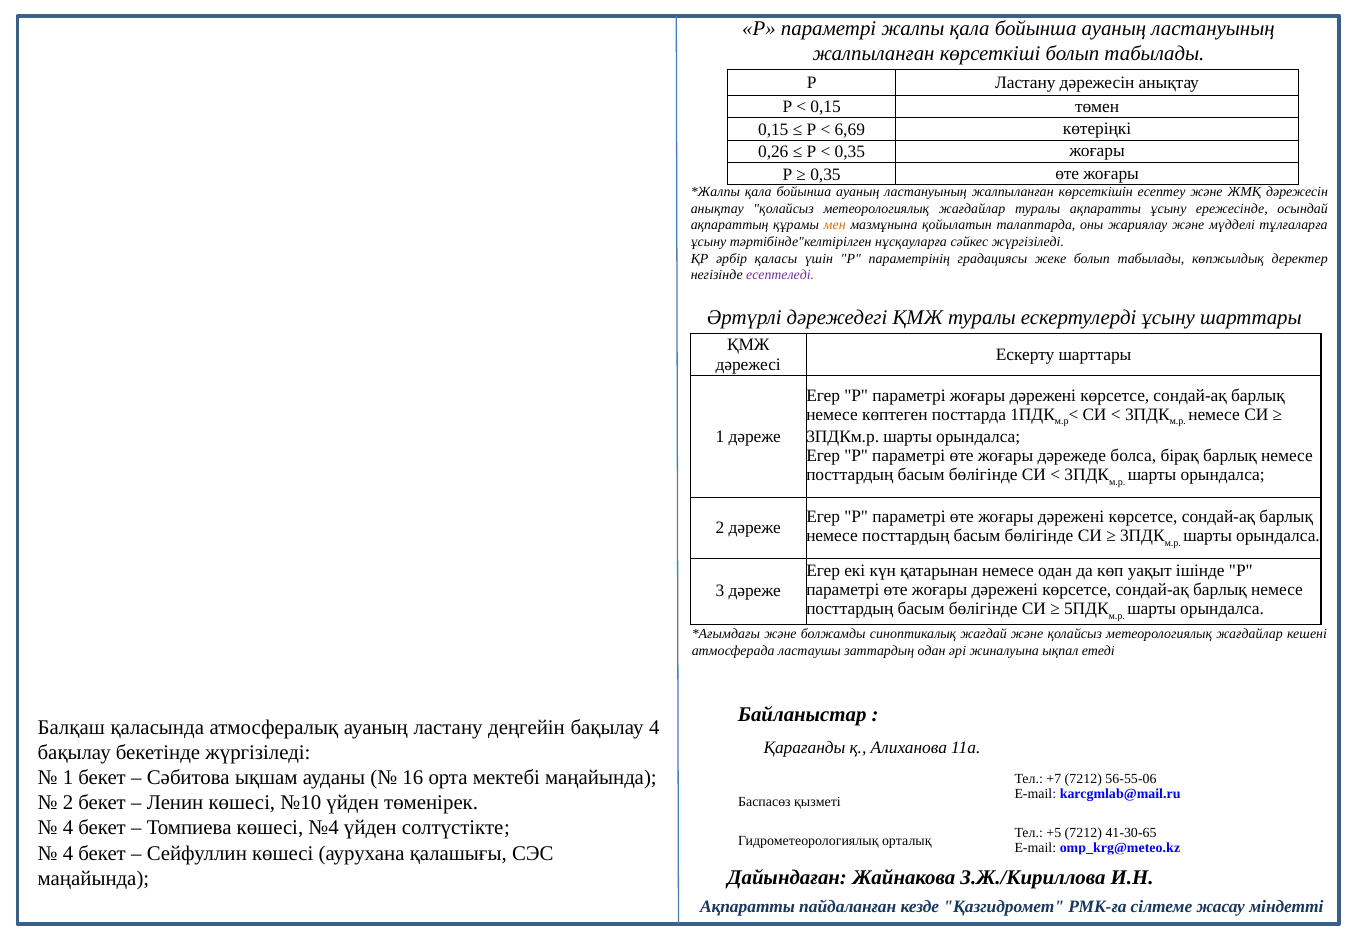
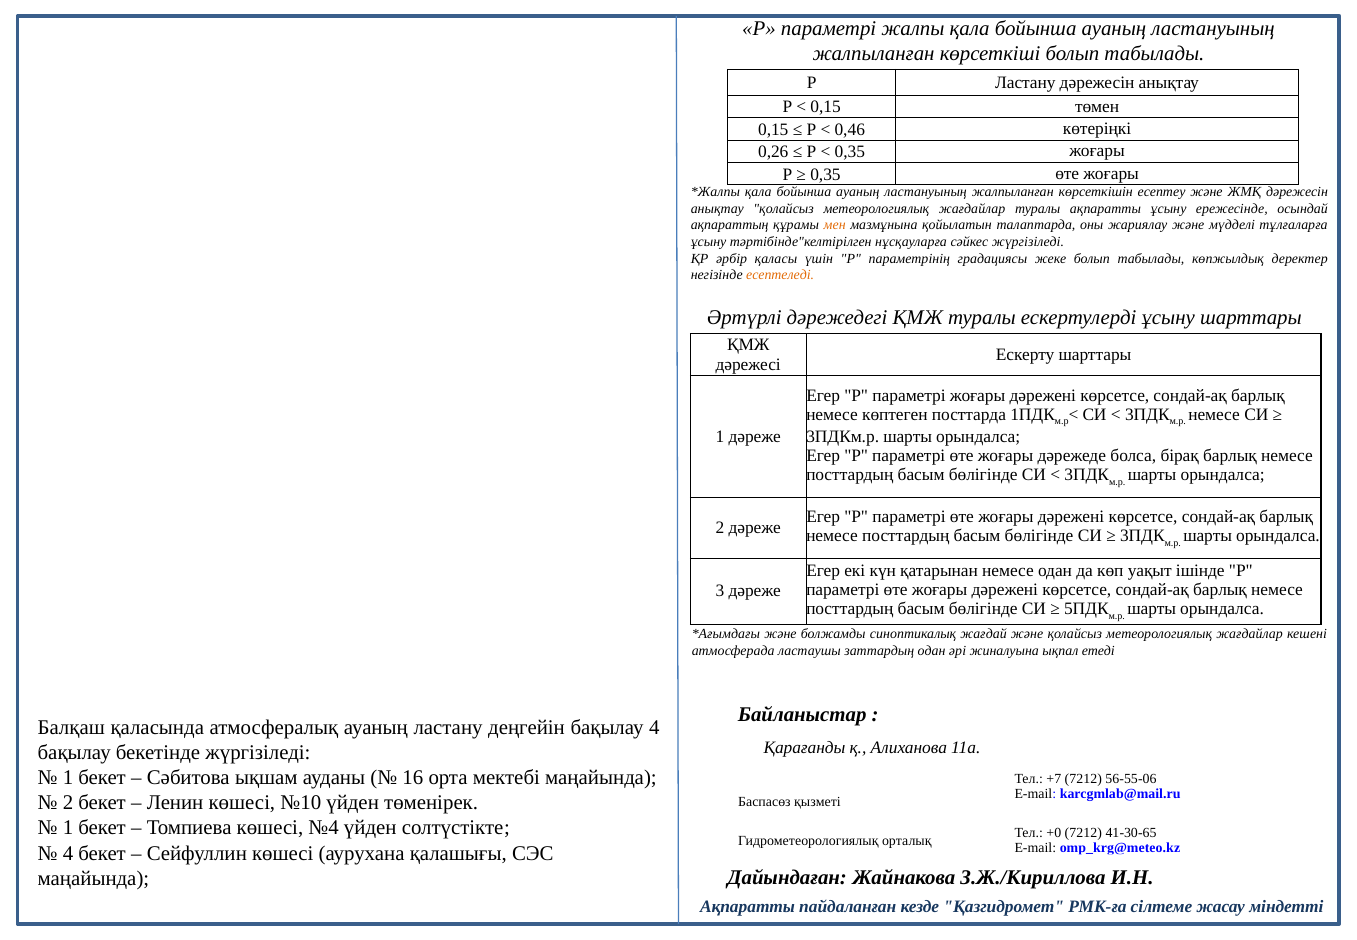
6,69: 6,69 -> 0,46 (850, 129)
есептеледі colour: purple -> orange (780, 275)
4: 4 -> 1 (68, 828)
+5: +5 -> +0 (1054, 832)
